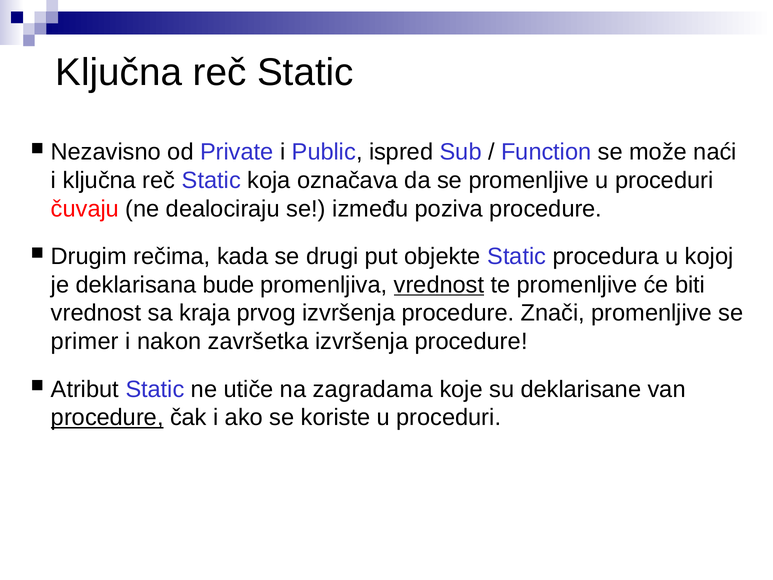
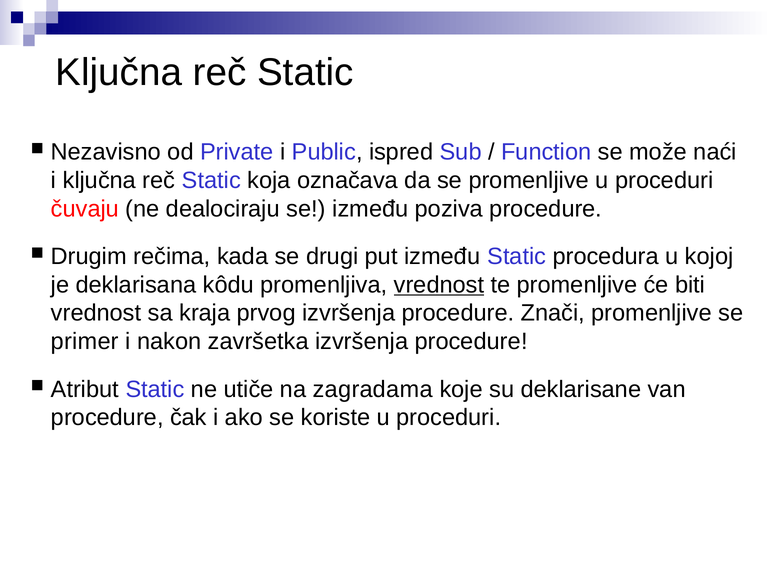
put objekte: objekte -> između (442, 256)
bude: bude -> kôdu (229, 285)
procedure underline: present -> none (107, 417)
